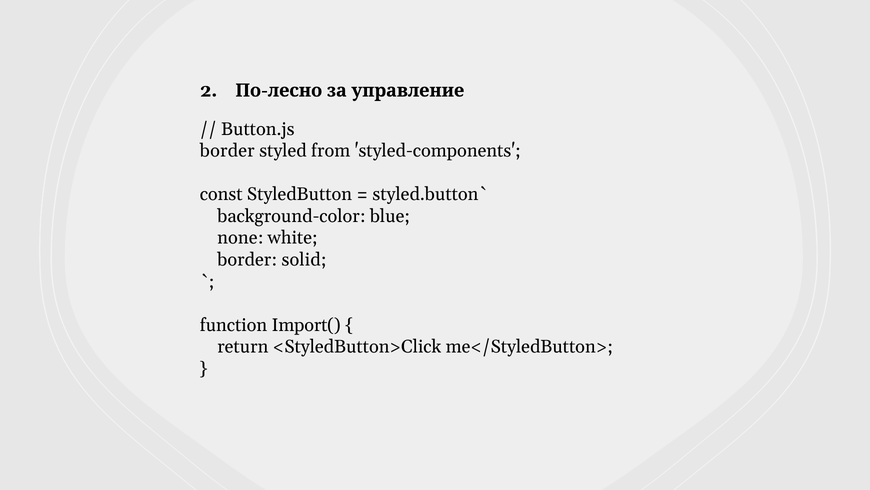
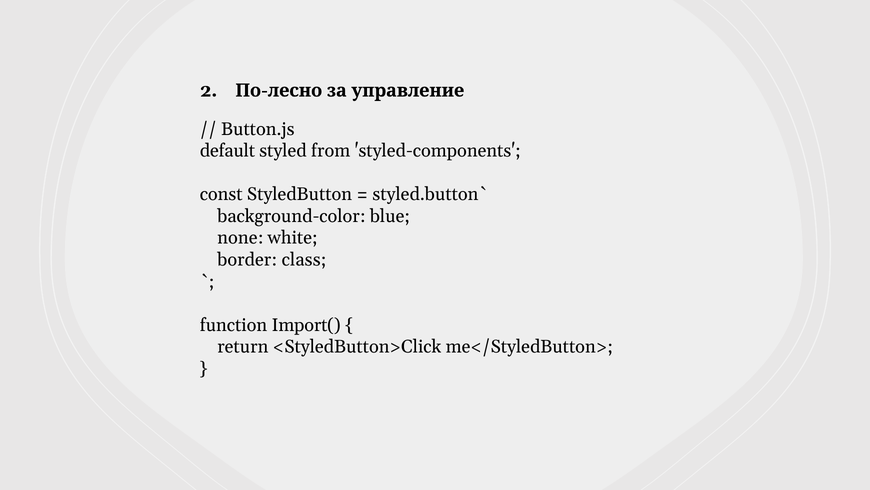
border: border -> default (227, 151)
solid: solid -> class (304, 259)
